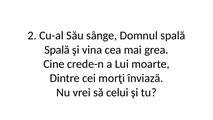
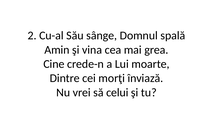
Spală: Spală -> Amin (57, 50)
